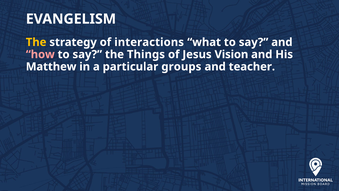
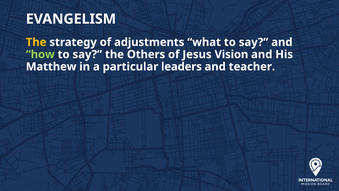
interactions: interactions -> adjustments (149, 42)
how colour: pink -> light green (40, 54)
Things: Things -> Others (146, 54)
groups: groups -> leaders (181, 67)
